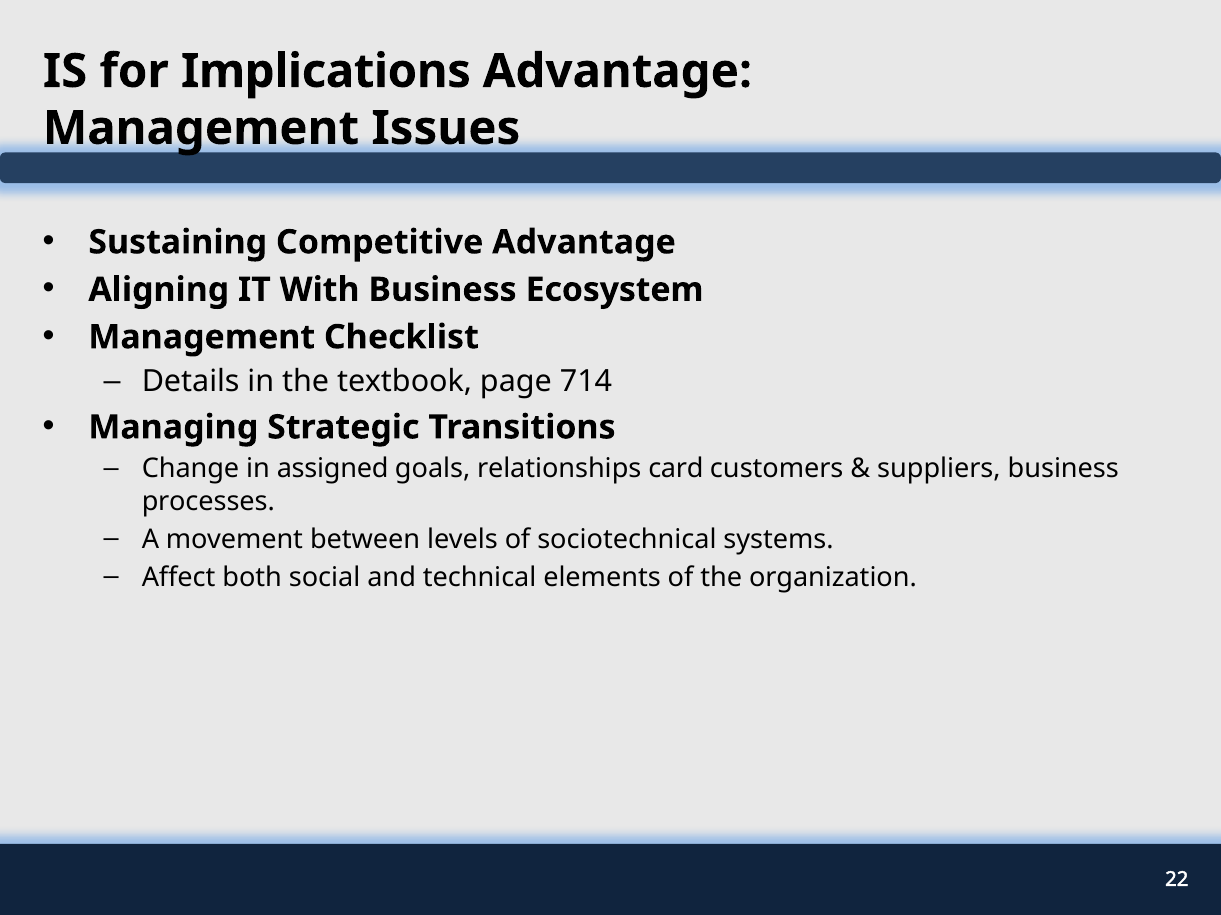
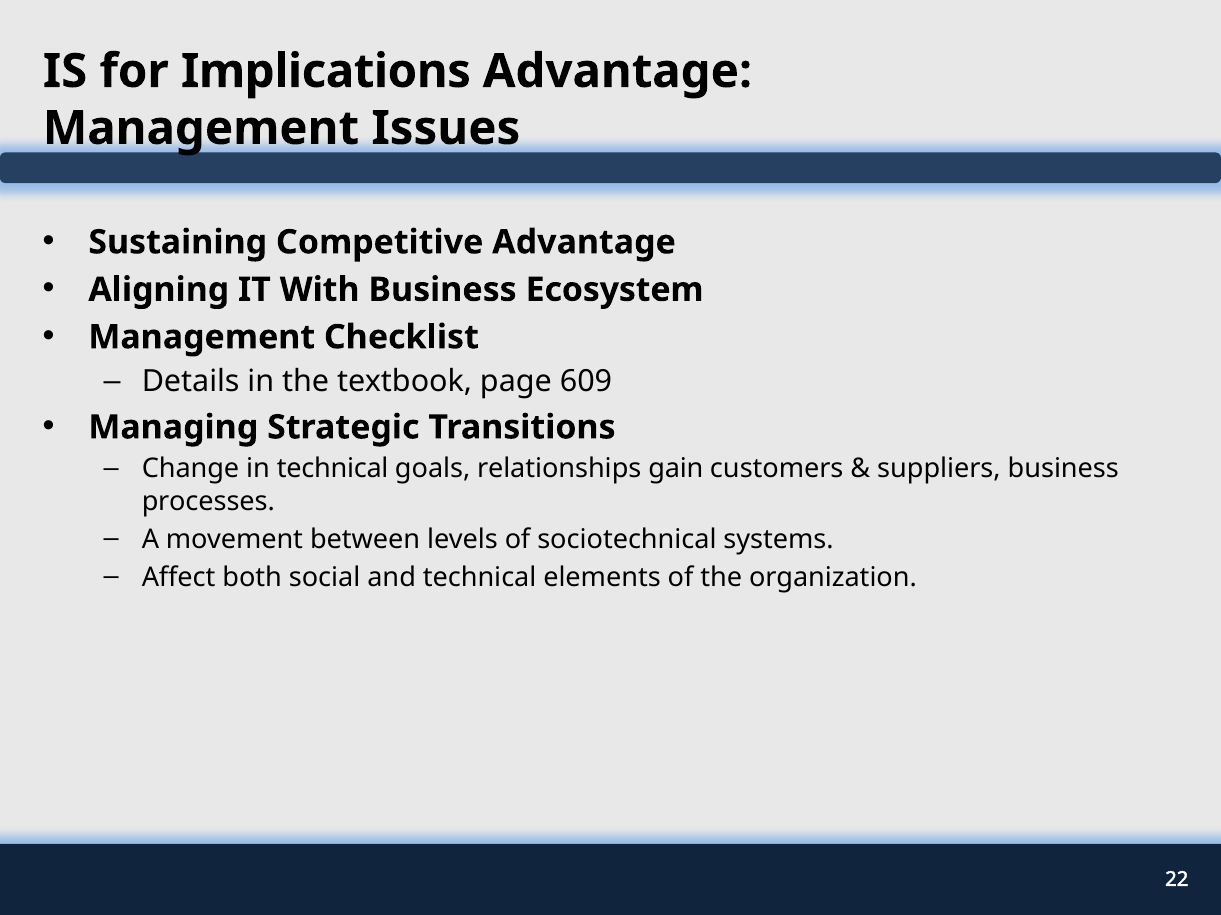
714: 714 -> 609 (586, 382)
in assigned: assigned -> technical (333, 469)
card: card -> gain (676, 469)
